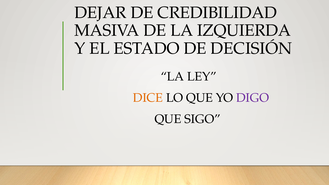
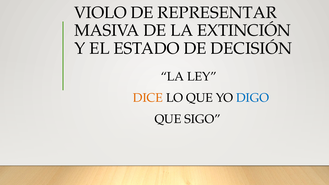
DEJAR: DEJAR -> VIOLO (101, 13)
CREDIBILIDAD: CREDIBILIDAD -> REPRESENTAR (217, 13)
IZQUIERDA: IZQUIERDA -> EXTINCIÓN (244, 31)
DIGO colour: purple -> blue (253, 98)
